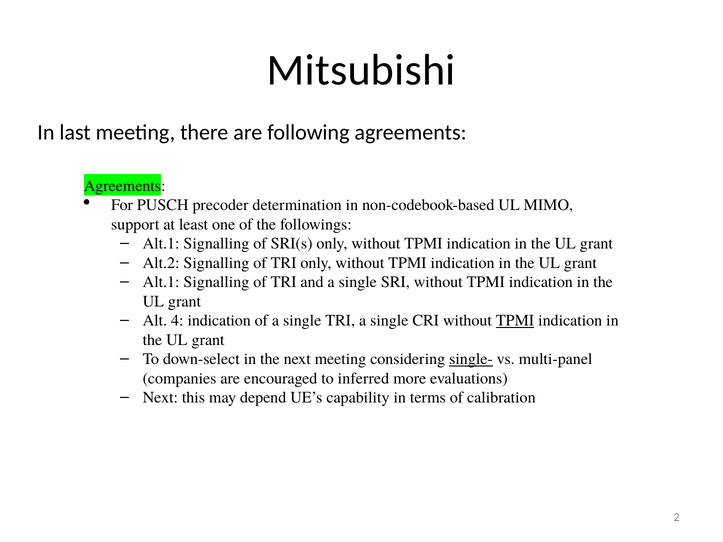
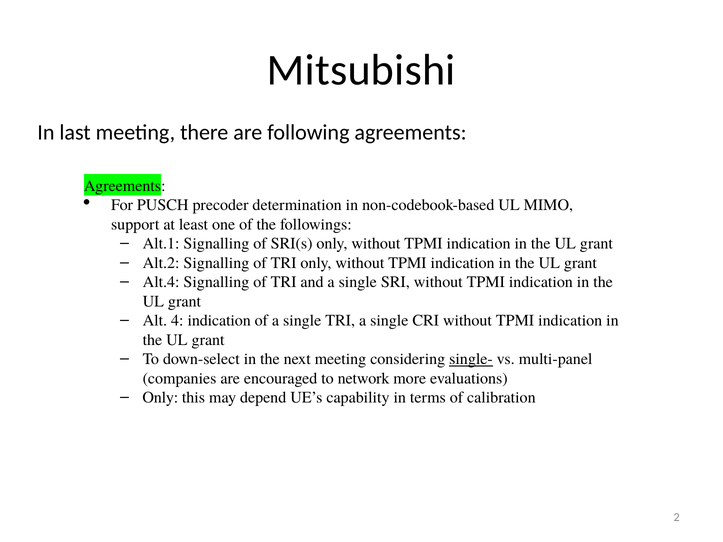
Alt.1: Alt.1 -> Alt.4 (161, 282)
TPMI underline: present -> none (515, 321)
inferred: inferred -> network (364, 379)
Next: Next -> Only (160, 398)
